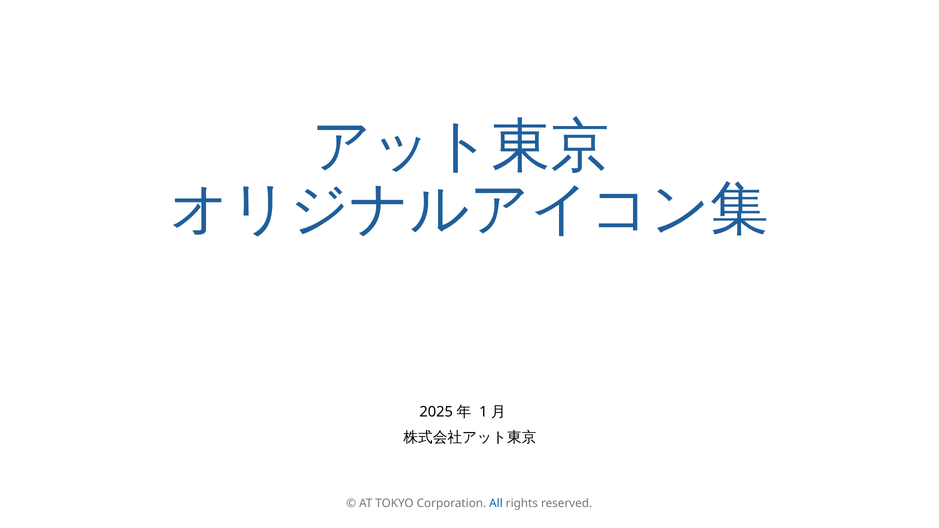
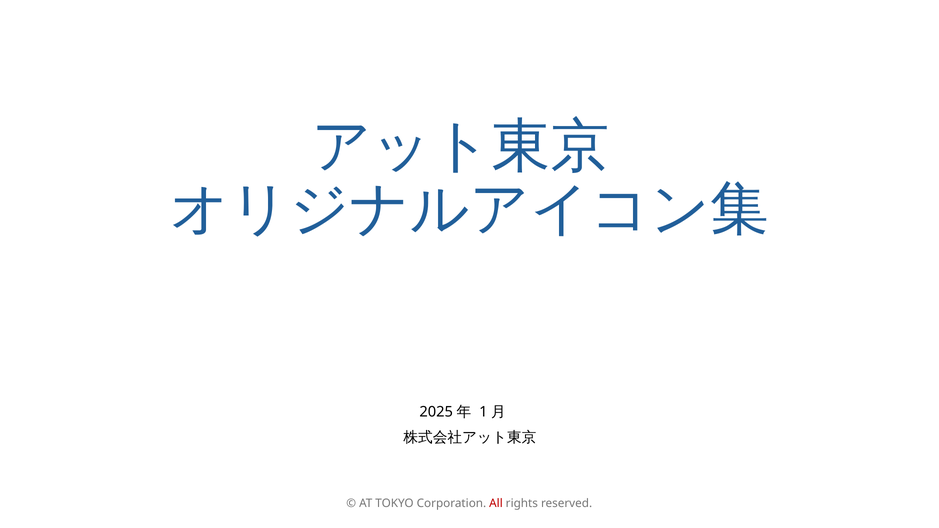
All colour: blue -> red (496, 503)
